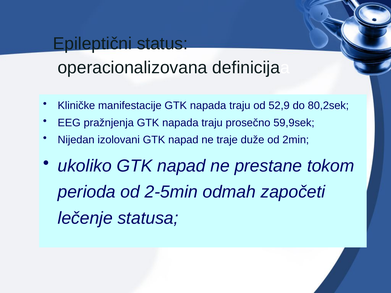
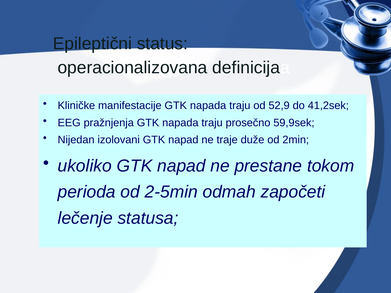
80,2sek: 80,2sek -> 41,2sek (328, 106)
